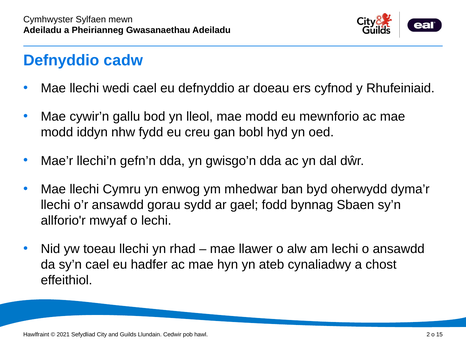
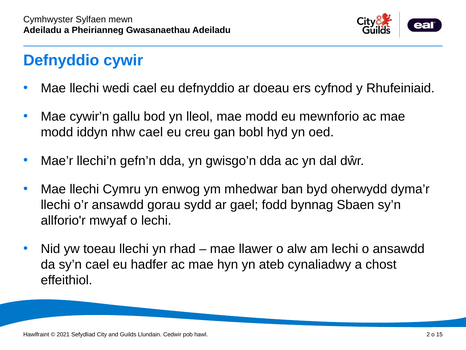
cadw: cadw -> cywir (123, 60)
nhw fydd: fydd -> cael (151, 132)
